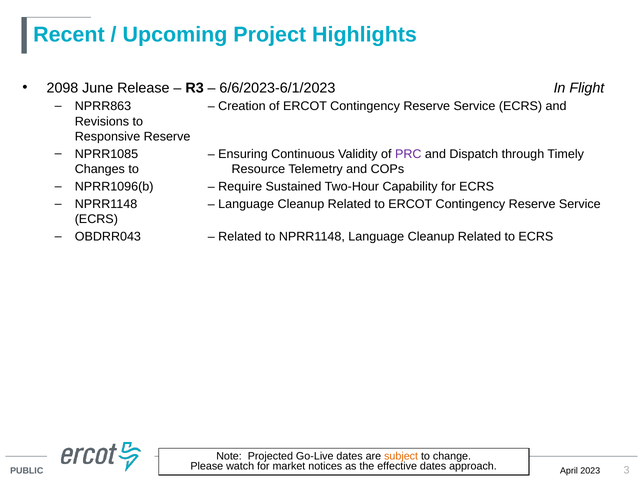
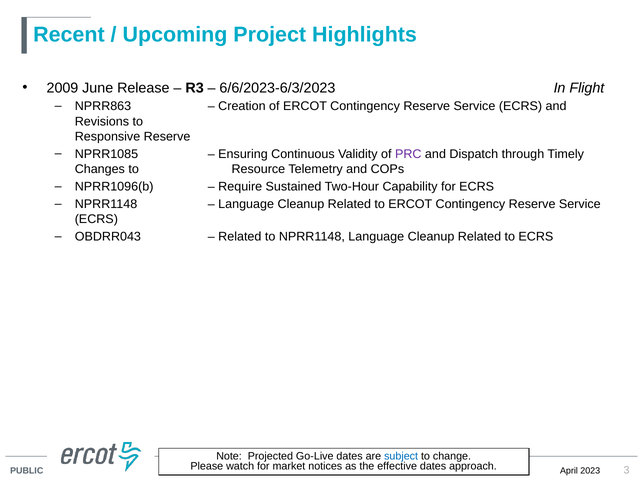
2098: 2098 -> 2009 (62, 88)
6/6/2023-6/1/2023: 6/6/2023-6/1/2023 -> 6/6/2023-6/3/2023 (277, 88)
subject colour: orange -> blue (401, 456)
